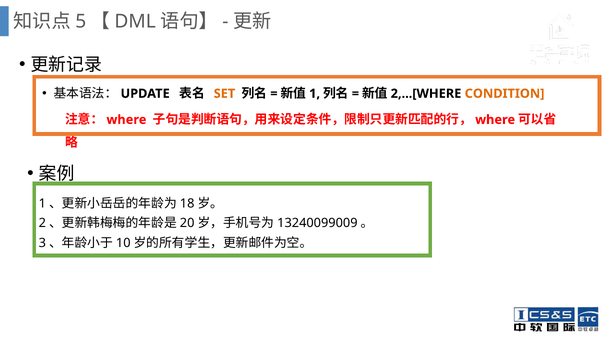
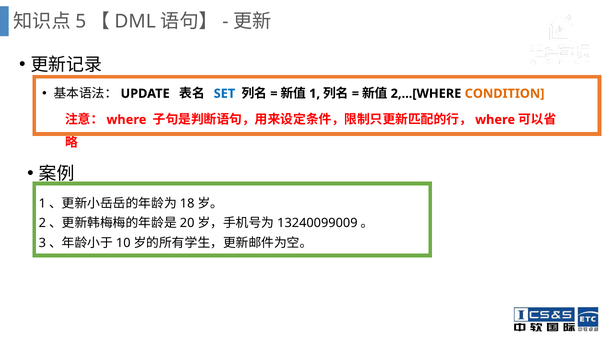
SET colour: orange -> blue (224, 94)
